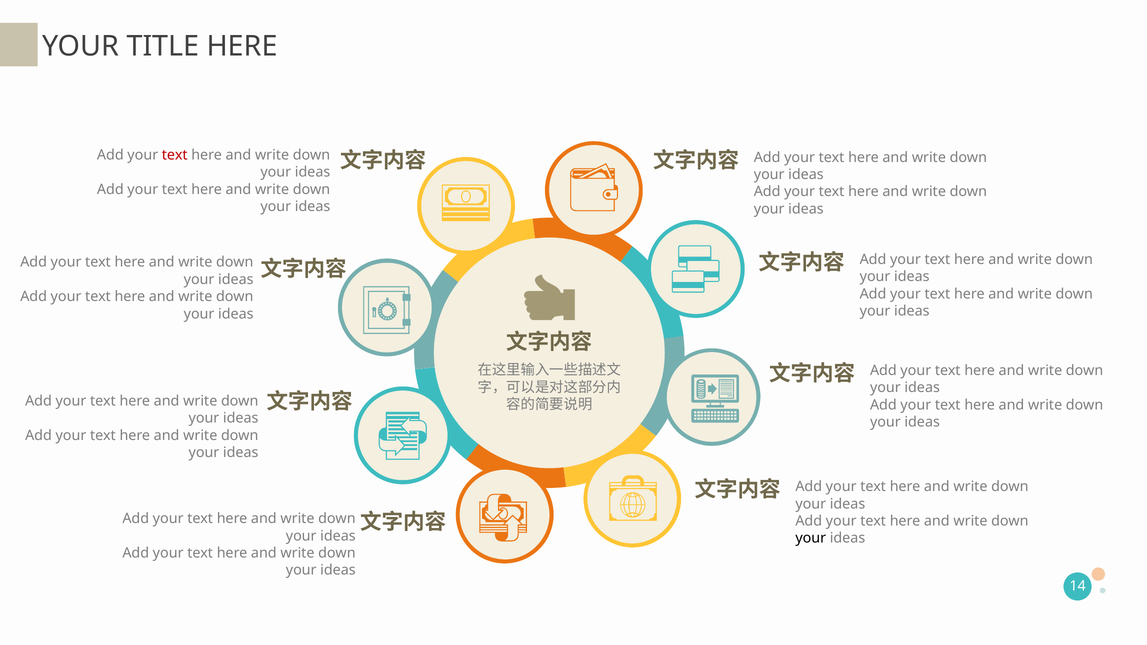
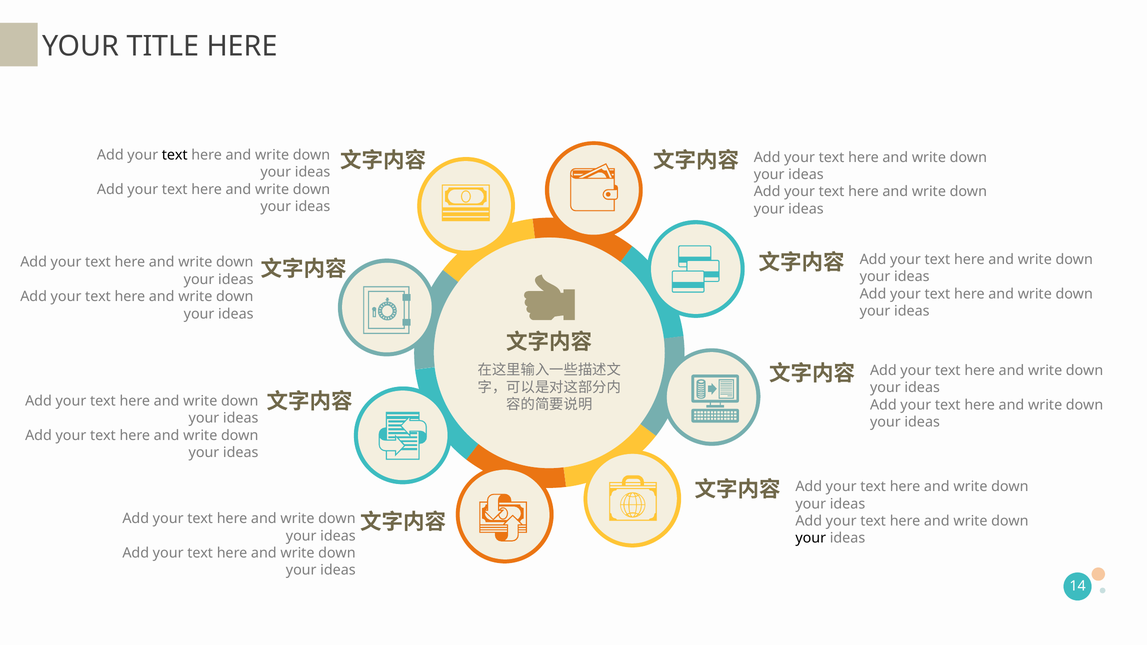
text colour: red -> black (175, 155)
